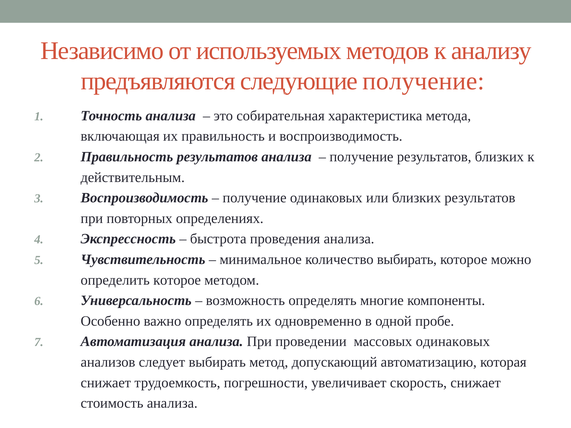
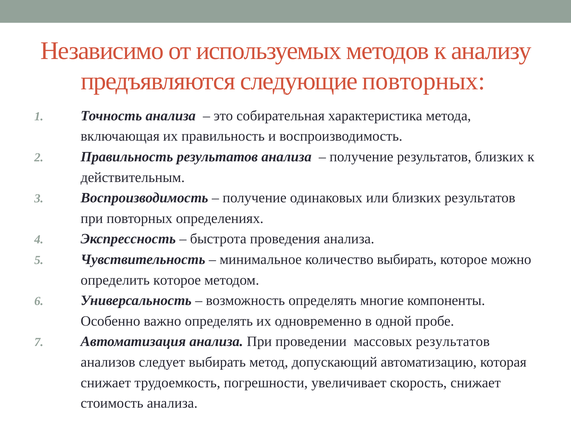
следующие получение: получение -> повторных (424, 81)
массовых одинаковых: одинаковых -> результатов (453, 342)
